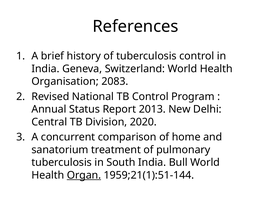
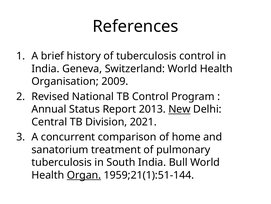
2083: 2083 -> 2009 (115, 81)
New underline: none -> present (179, 109)
2020: 2020 -> 2021 (143, 122)
